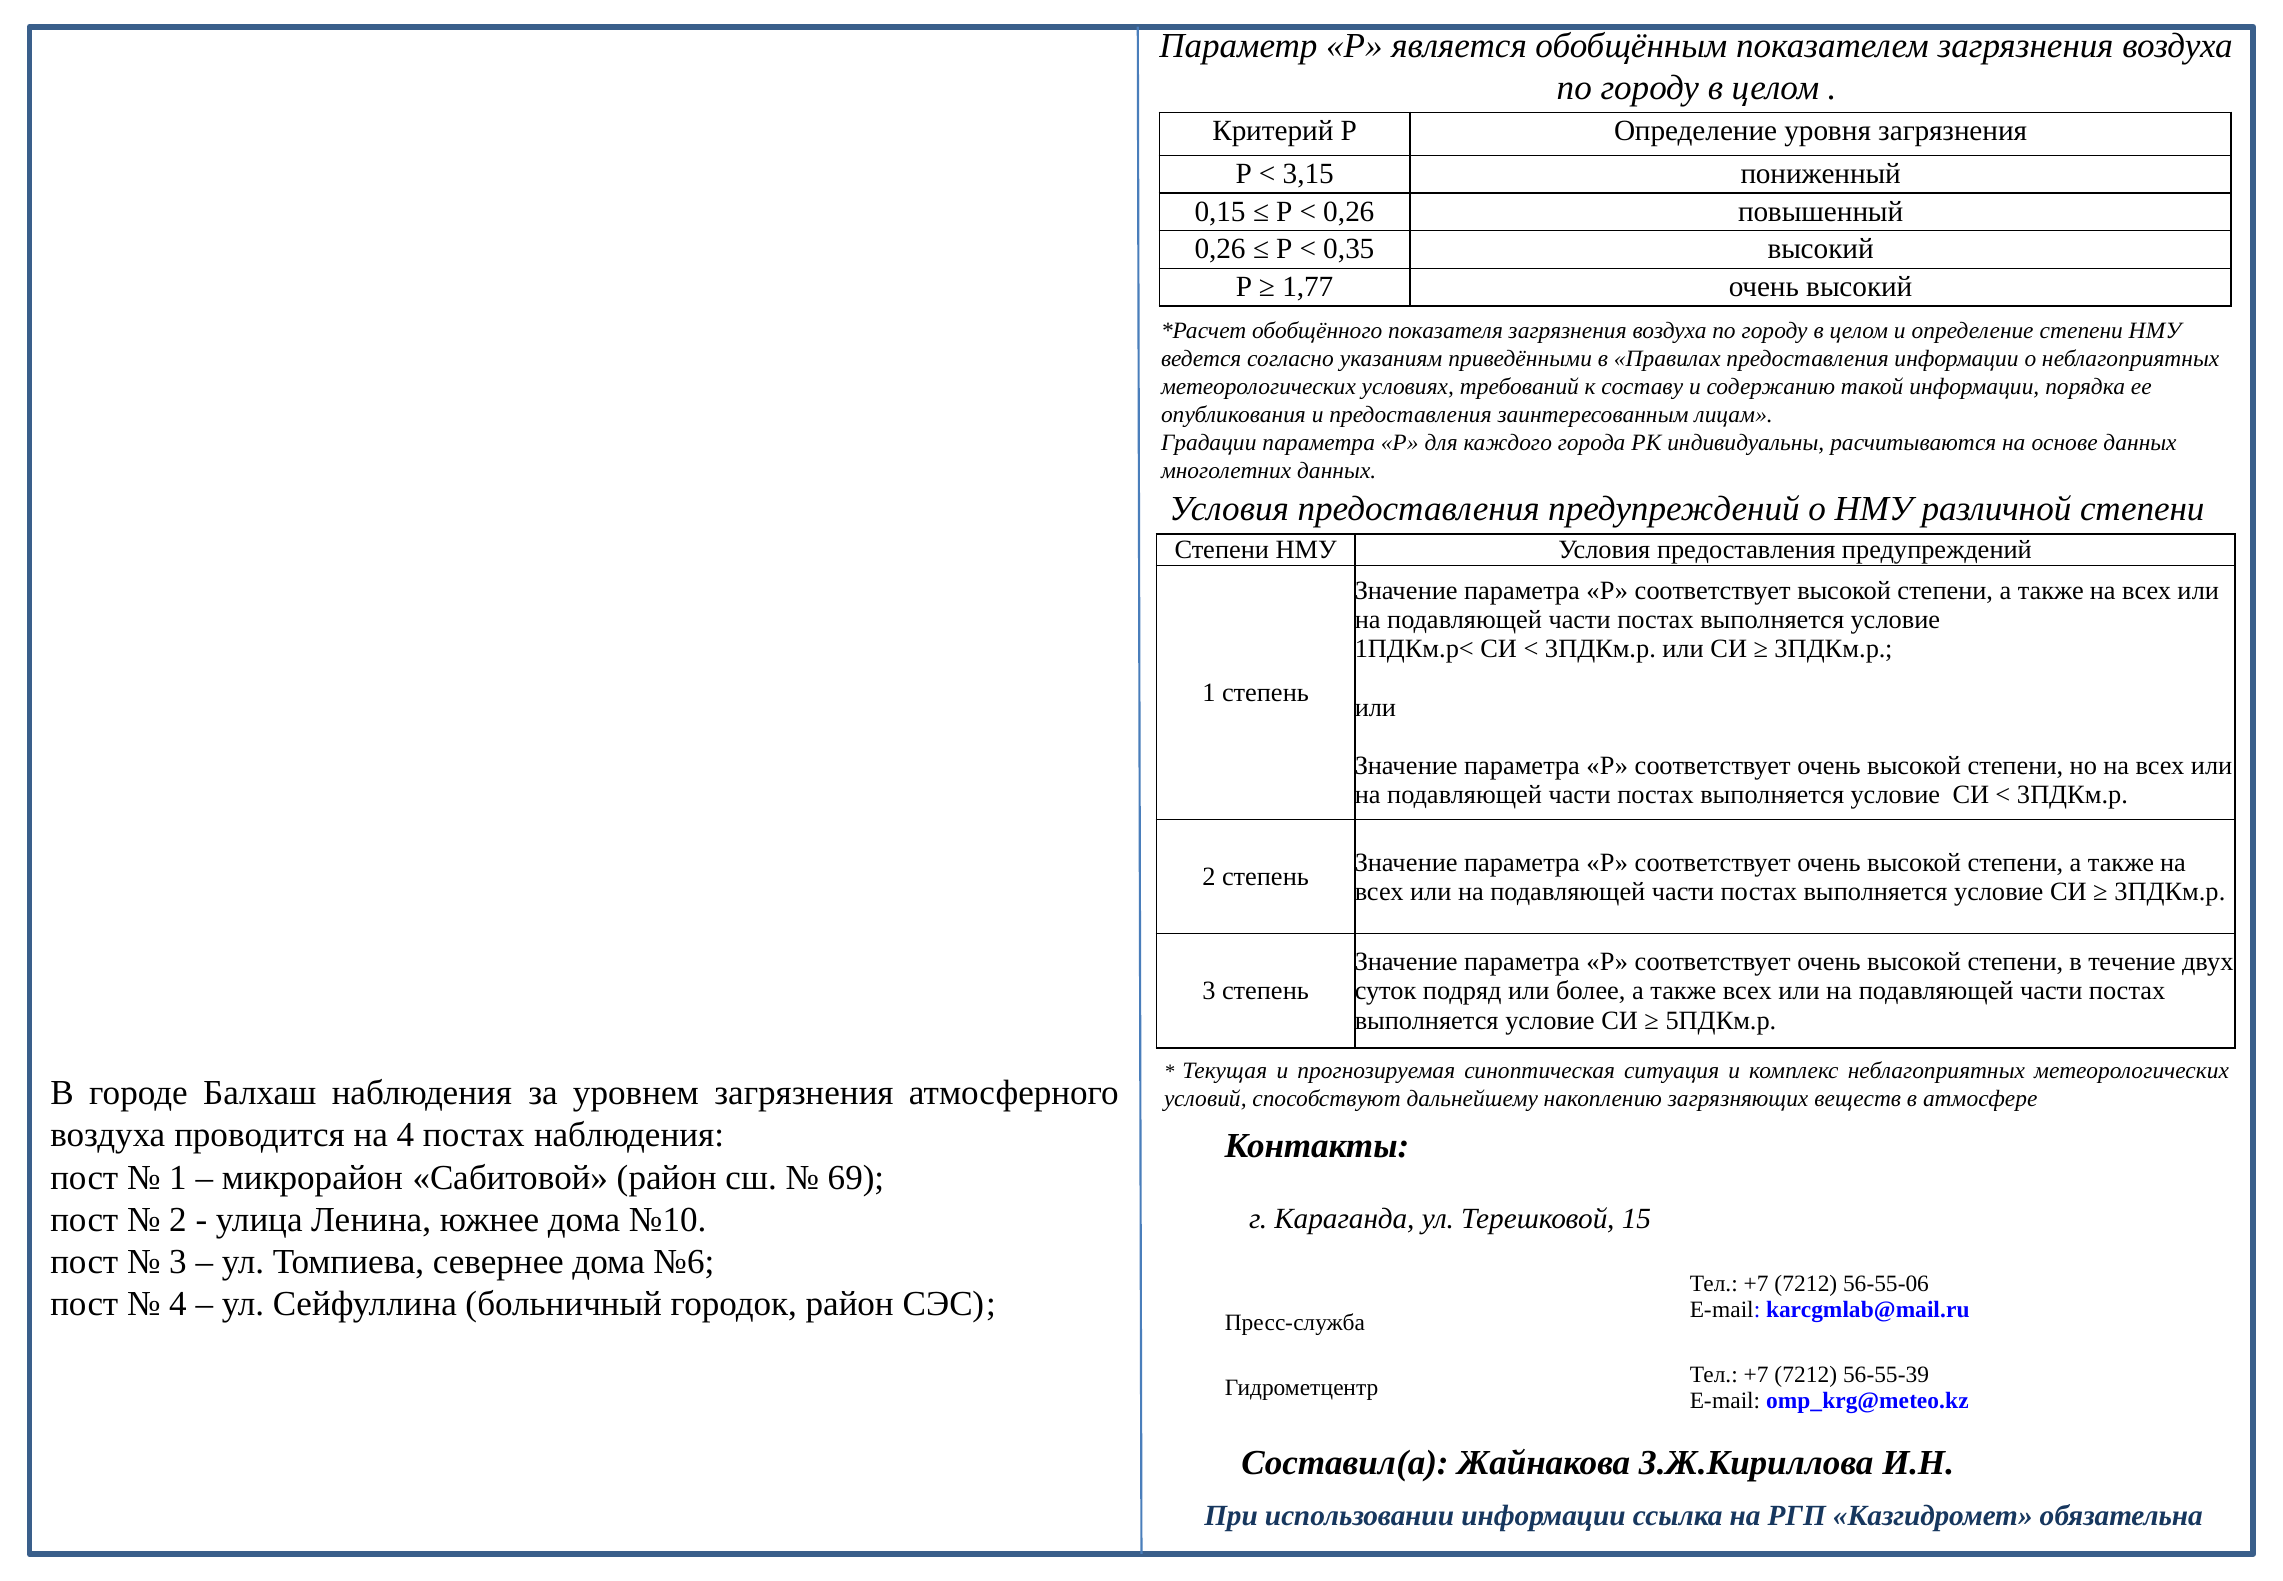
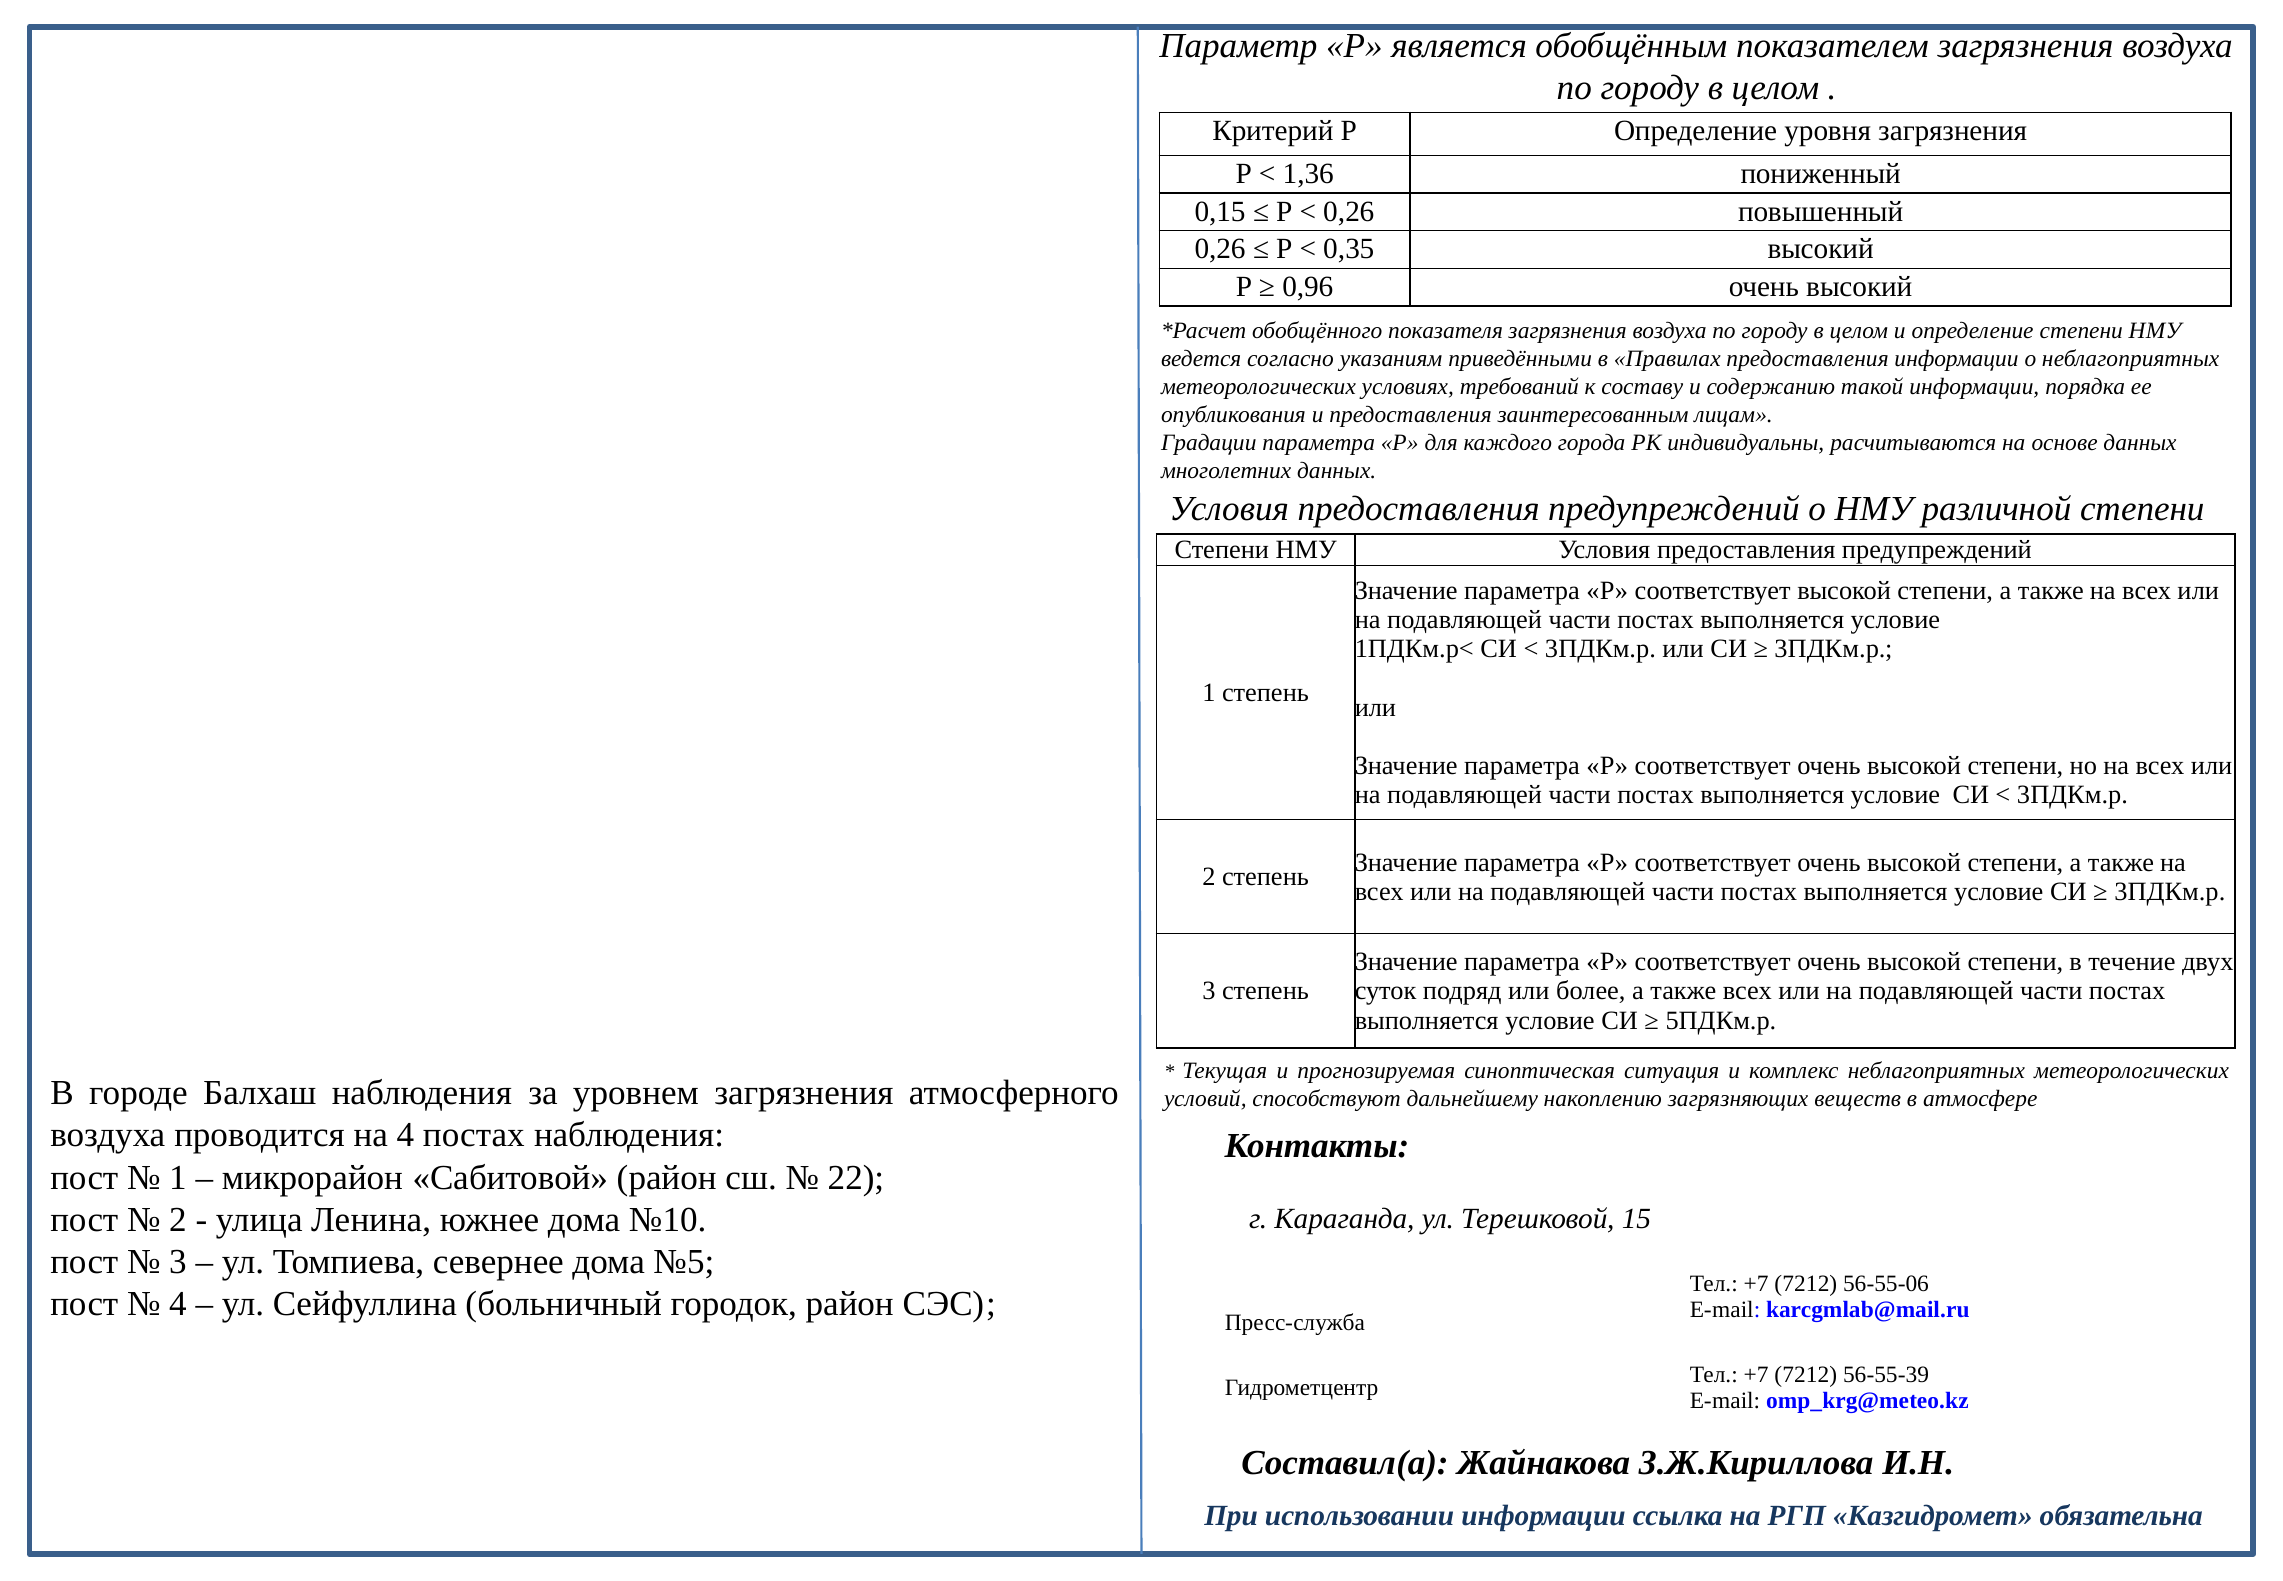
3,15: 3,15 -> 1,36 (1308, 174)
1,77: 1,77 -> 0,96 (1308, 287)
69: 69 -> 22 (856, 1177)
№6: №6 -> №5 (684, 1261)
